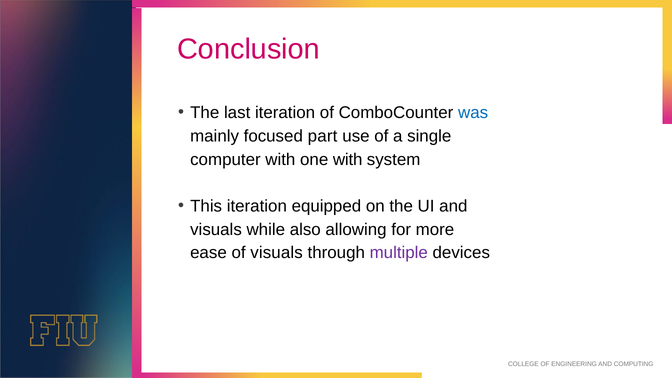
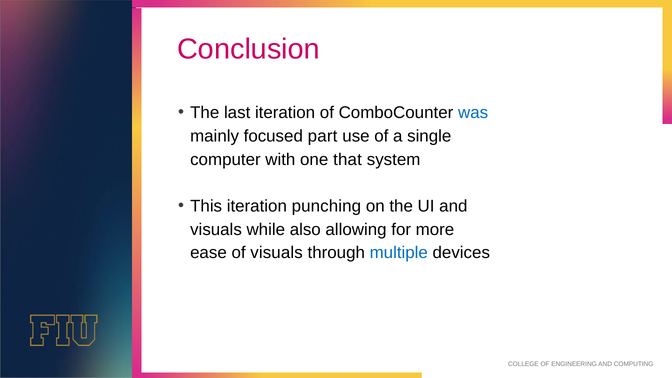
one with: with -> that (348, 159)
equipped: equipped -> punching (326, 206)
multiple colour: purple -> blue (399, 253)
